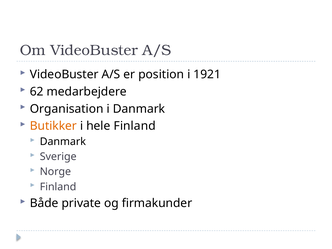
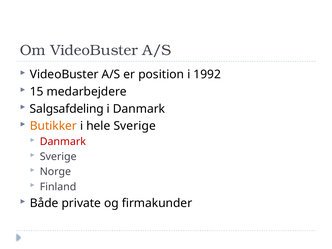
1921: 1921 -> 1992 (207, 75)
62: 62 -> 15 (37, 92)
Organisation: Organisation -> Salgsafdeling (67, 109)
hele Finland: Finland -> Sverige (135, 126)
Danmark colour: black -> red (63, 142)
